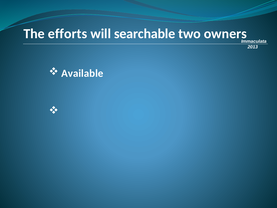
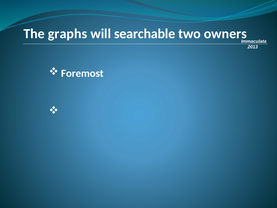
efforts: efforts -> graphs (68, 34)
Available: Available -> Foremost (82, 73)
